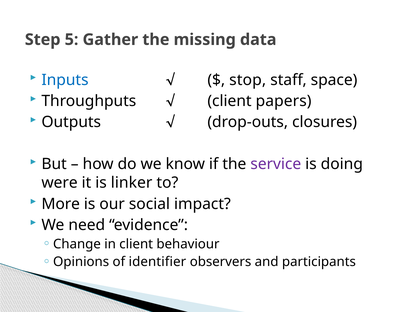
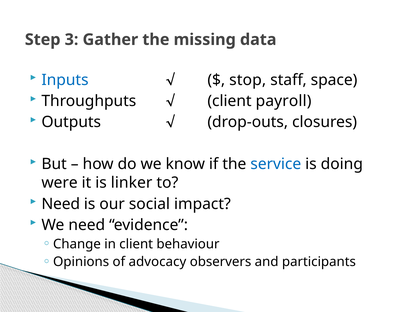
5: 5 -> 3 (72, 40)
papers: papers -> payroll (284, 101)
service colour: purple -> blue (276, 164)
More: More -> Need (61, 203)
identifier: identifier -> advocacy (157, 261)
